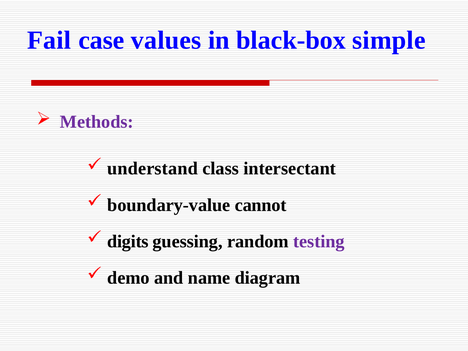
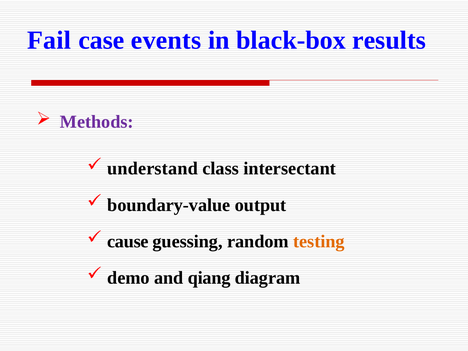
values: values -> events (166, 40)
simple: simple -> results (389, 40)
cannot: cannot -> output (261, 205)
digits: digits -> cause (128, 241)
testing colour: purple -> orange (319, 241)
name: name -> qiang (209, 278)
